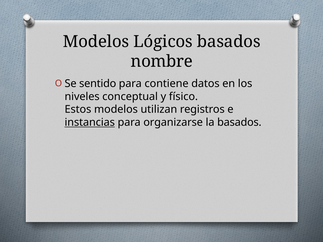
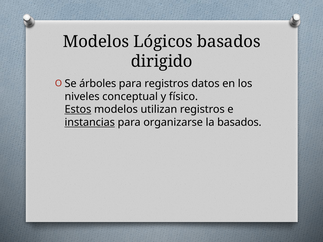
nombre: nombre -> dirigido (162, 62)
sentido: sentido -> árboles (98, 84)
para contiene: contiene -> registros (167, 84)
Estos underline: none -> present (78, 110)
